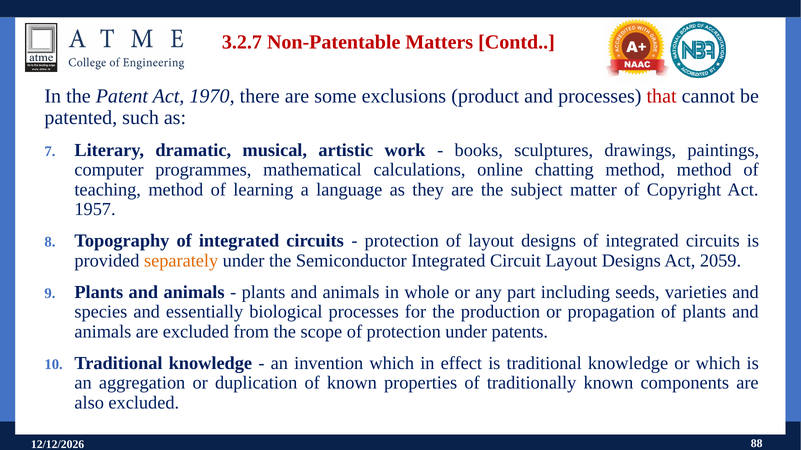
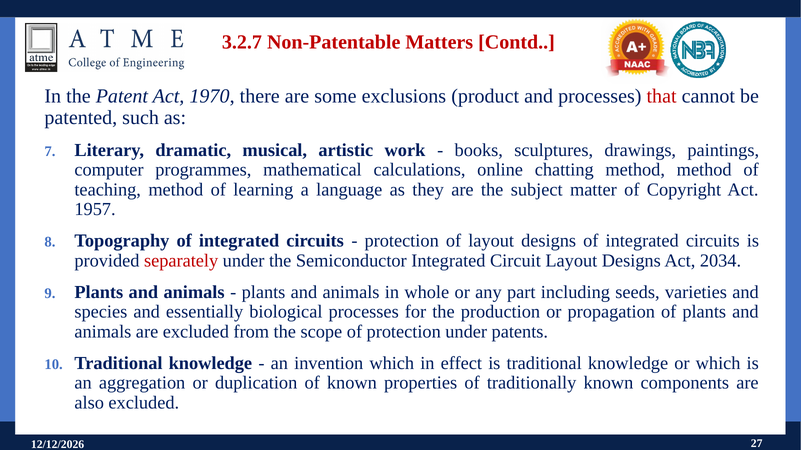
separately colour: orange -> red (181, 261)
2059: 2059 -> 2034 (721, 261)
88: 88 -> 27 (757, 444)
